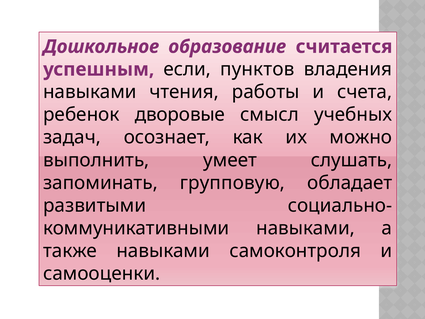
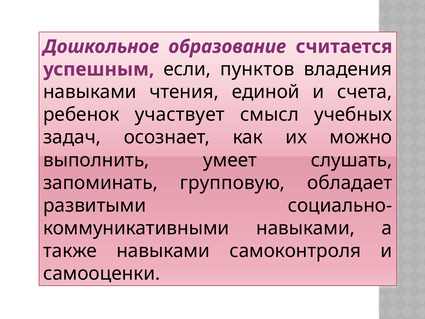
работы: работы -> единой (266, 92)
дворовые: дворовые -> участвует (180, 115)
